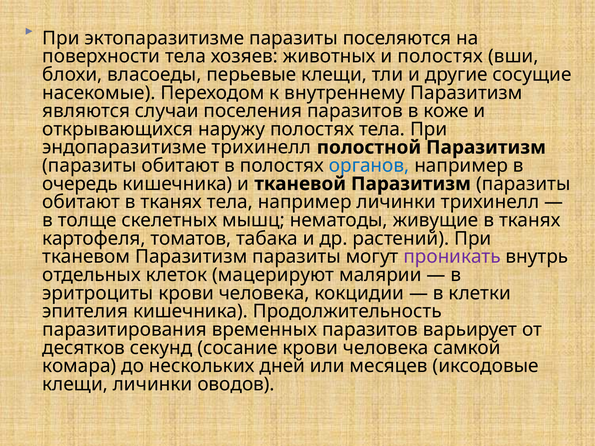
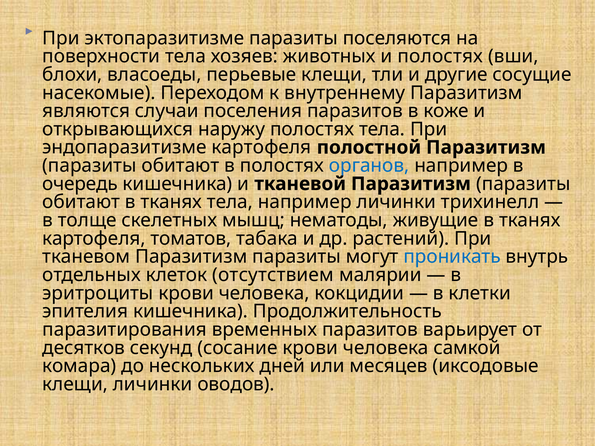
эндопаразитизме трихинелл: трихинелл -> картофеля (261, 147)
проникать colour: purple -> blue (452, 257)
мацерируют: мацерируют -> отсутствием (273, 275)
